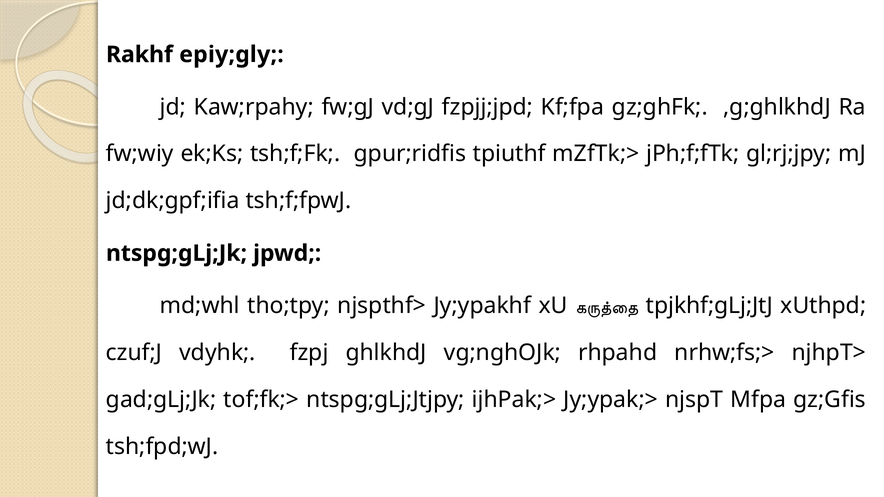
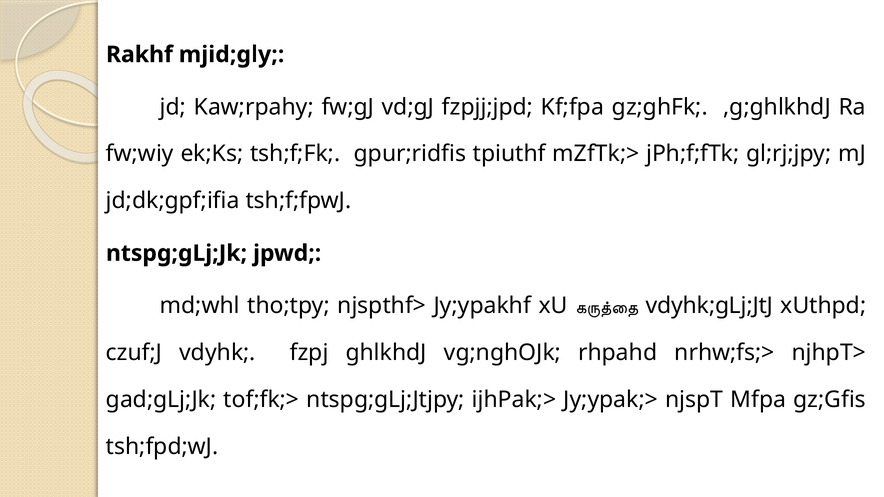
epiy;gly: epiy;gly -> mjid;gly (232, 55)
tpjkhf;gLj;JtJ: tpjkhf;gLj;JtJ -> vdyhk;gLj;JtJ (709, 306)
